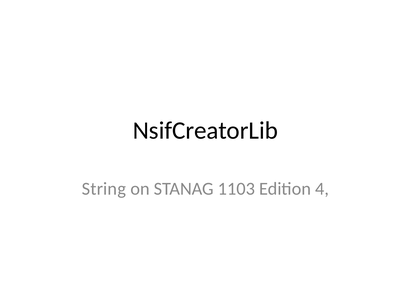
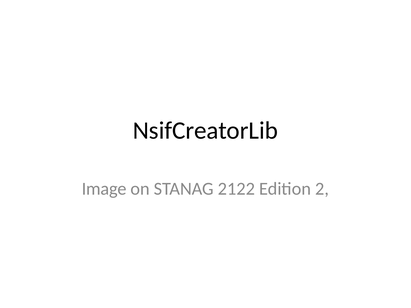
String: String -> Image (104, 189)
1103: 1103 -> 2122 (236, 189)
4: 4 -> 2 (322, 189)
